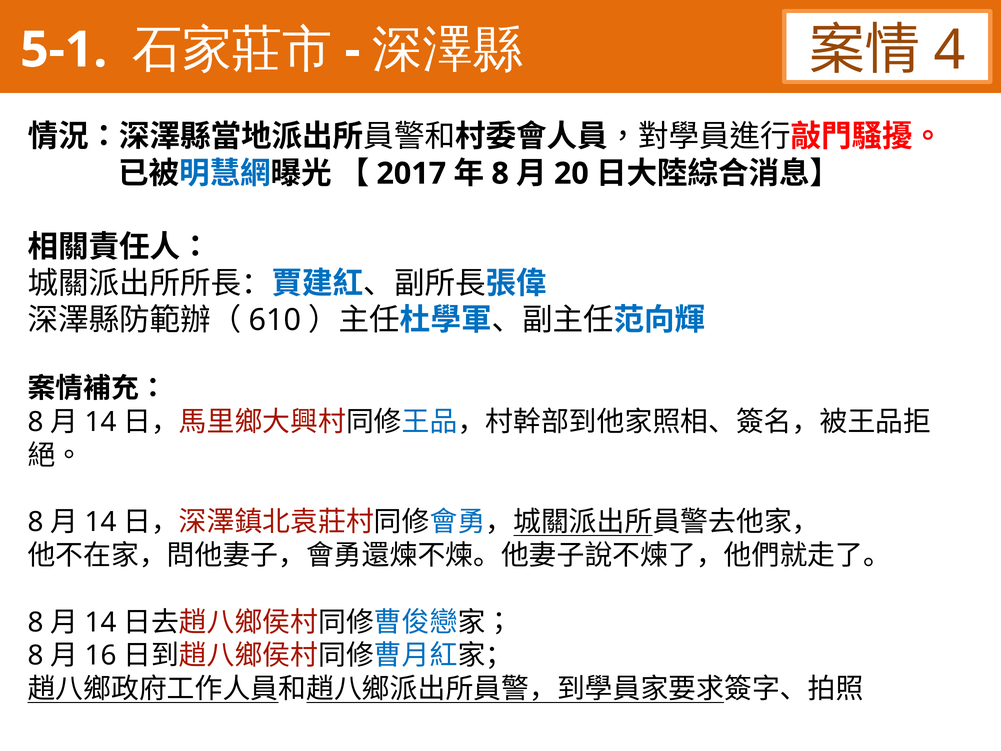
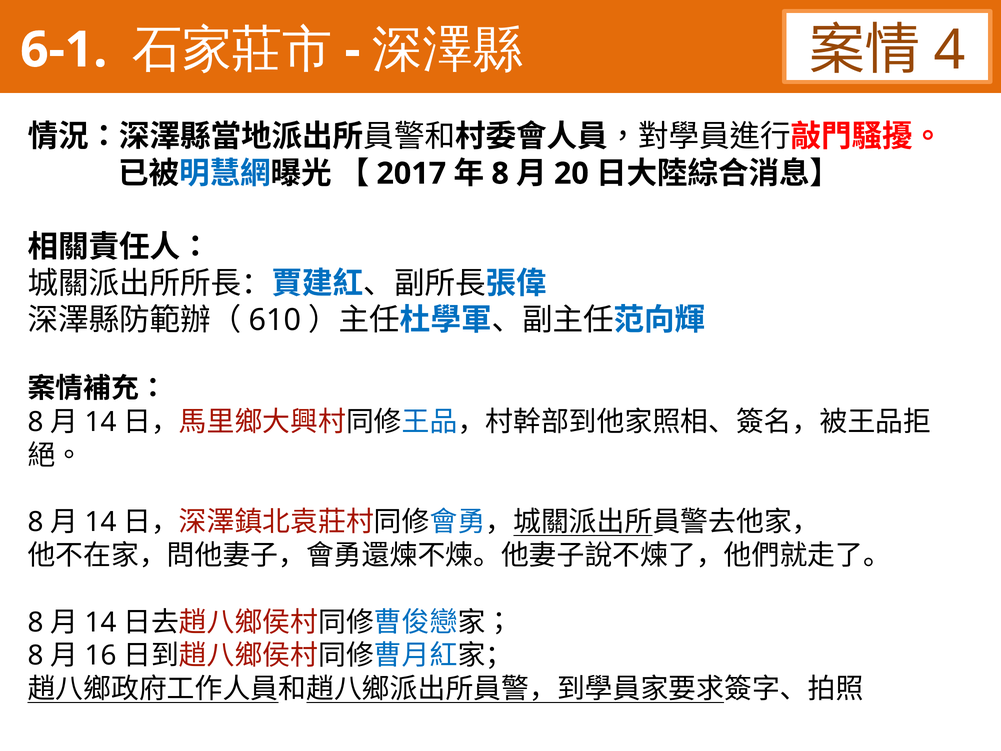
5-1: 5-1 -> 6-1 (64, 50)
